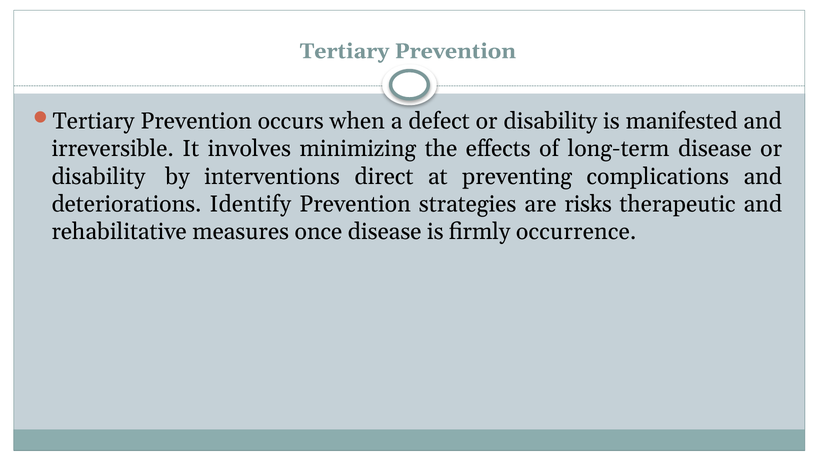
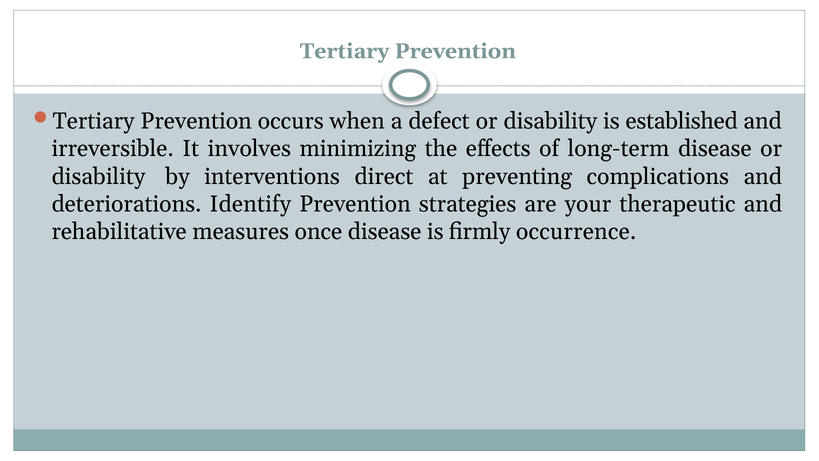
manifested: manifested -> established (682, 121)
risks: risks -> your (588, 204)
